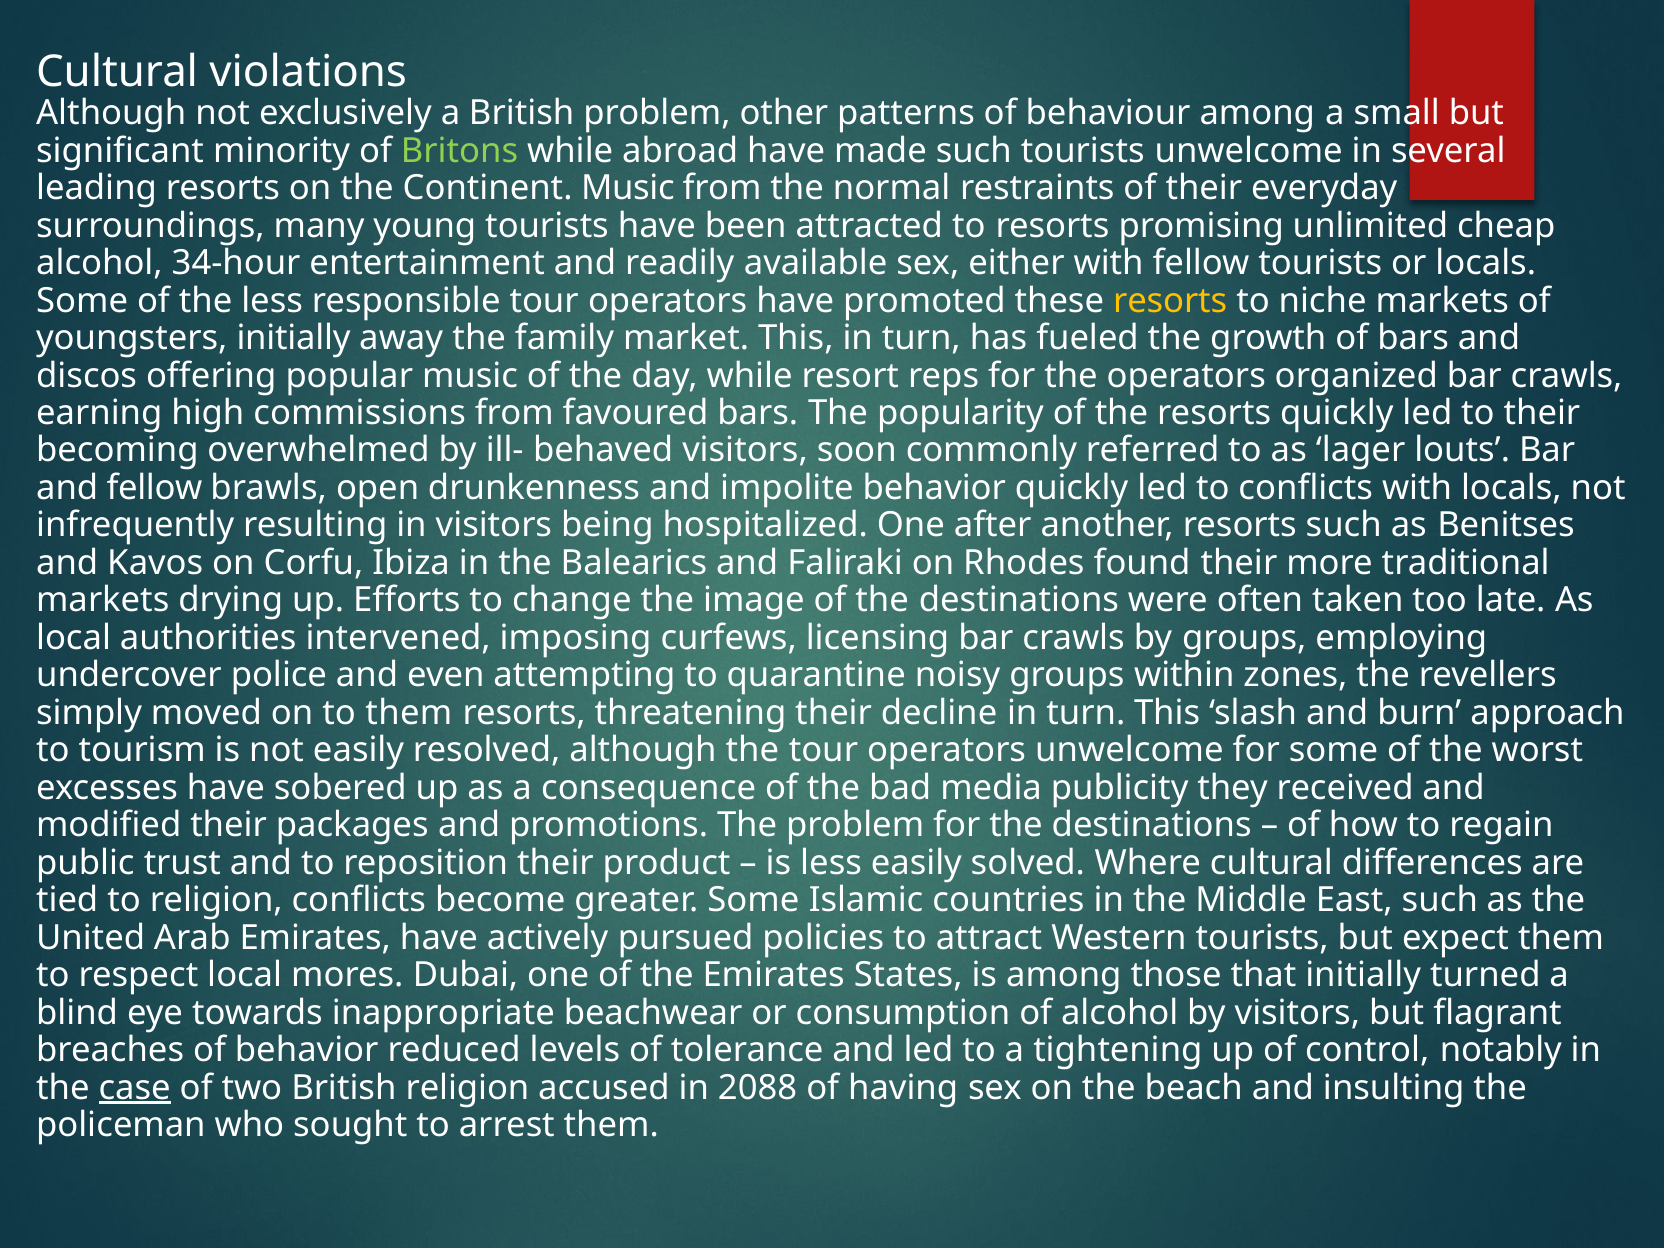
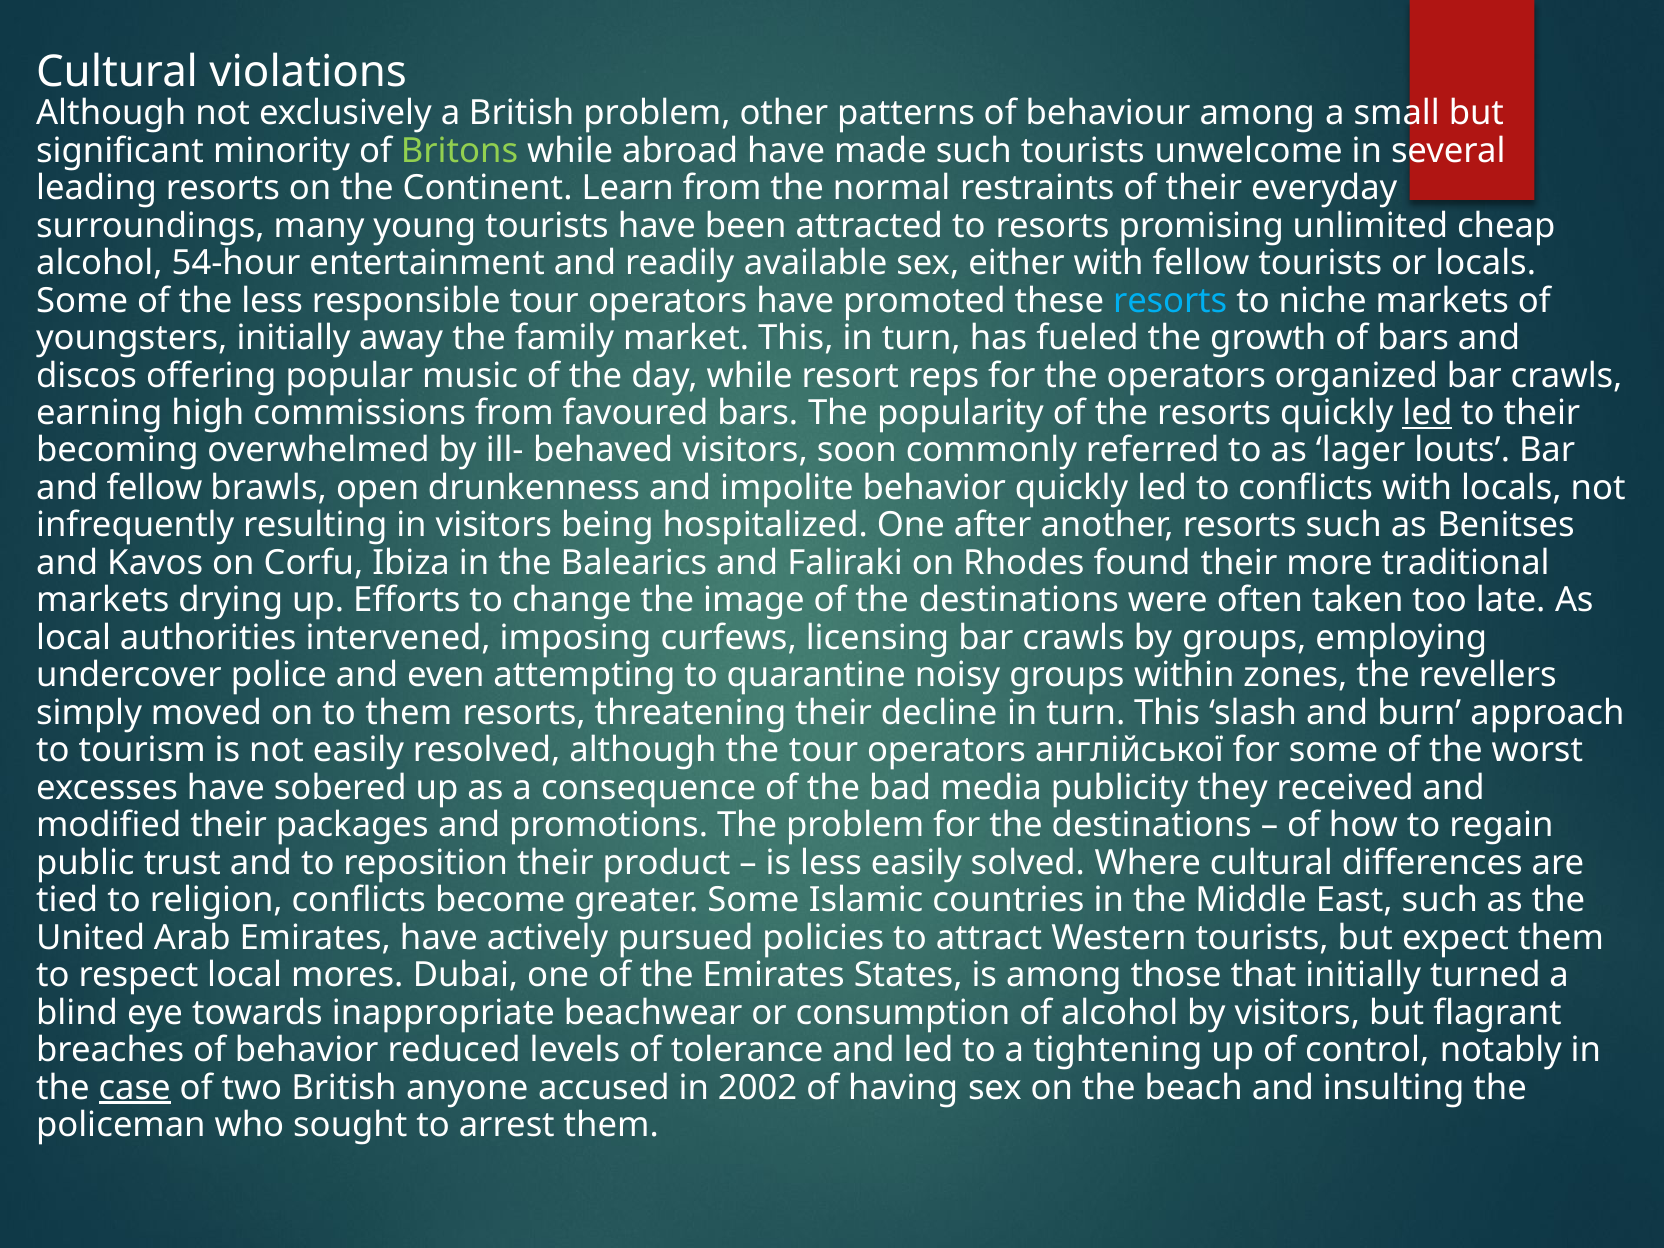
Continent Music: Music -> Learn (628, 188)
34-hour: 34-hour -> 54-hour (236, 263)
resorts colour: yellow -> light blue (1170, 301)
led underline: none -> present (1427, 413)
operators unwelcome: unwelcome -> англійської (1129, 750)
British religion: religion -> anyone (467, 1088)
2088: 2088 -> 2002 (758, 1088)
